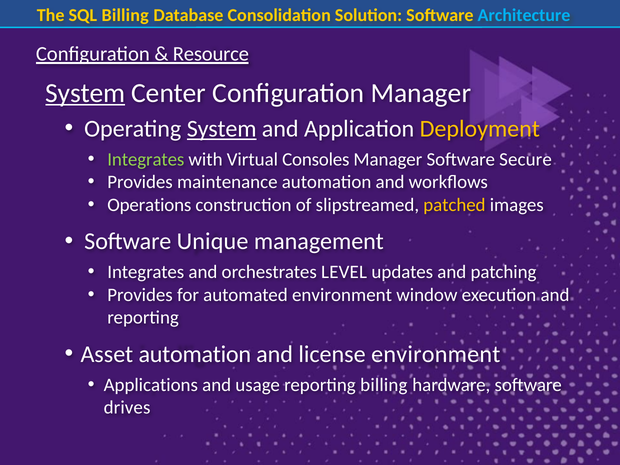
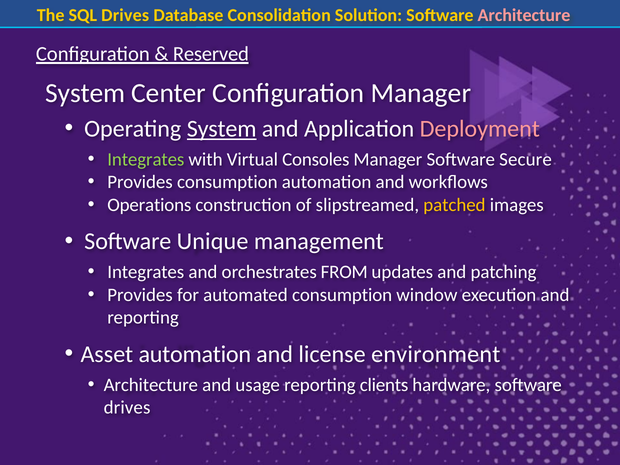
SQL Billing: Billing -> Drives (125, 15)
Architecture colour: light blue -> pink (524, 15)
Resource: Resource -> Reserved (211, 54)
System underline: present -> none (85, 93)
Deployment colour: yellow -> pink (480, 129)
Provides maintenance: maintenance -> consumption (227, 182)
LEVEL: LEVEL -> FROM (344, 272)
automated environment: environment -> consumption (342, 295)
Applications: Applications -> Architecture (151, 385)
reporting billing: billing -> clients (384, 385)
